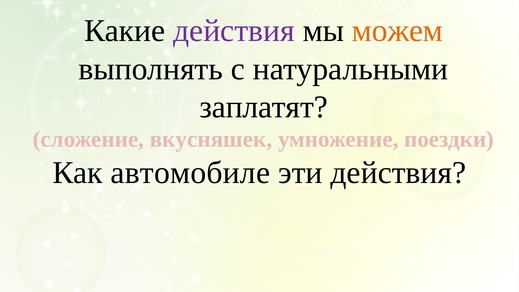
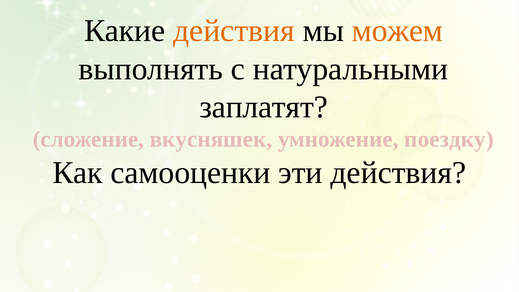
действия colour: purple -> orange (234, 31)
поездки: поездки -> поездку (449, 139)
автомобиле: автомобиле -> самооценки (190, 173)
